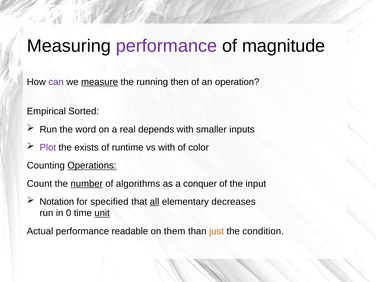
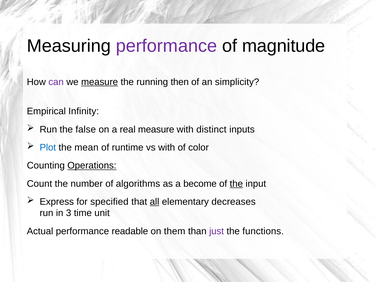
operation: operation -> simplicity (237, 82)
Sorted: Sorted -> Infinity (84, 111)
word: word -> false (86, 129)
real depends: depends -> measure (156, 129)
smaller: smaller -> distinct (211, 129)
Plot colour: purple -> blue (48, 147)
exists: exists -> mean (86, 147)
number underline: present -> none (87, 184)
conquer: conquer -> become (200, 184)
the underline: none -> present (236, 184)
Notation: Notation -> Express (57, 202)
0: 0 -> 3 (69, 213)
unit underline: present -> none (102, 213)
just colour: orange -> purple (217, 231)
condition: condition -> functions (263, 231)
